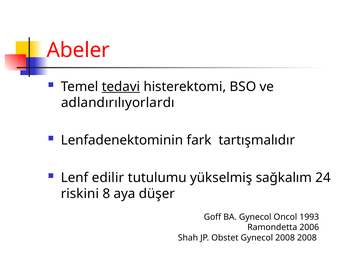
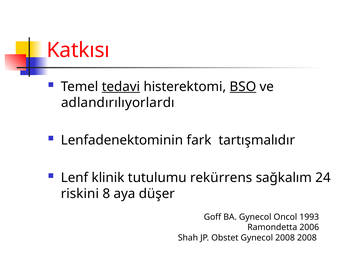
Abeler: Abeler -> Katkısı (78, 50)
BSO underline: none -> present (243, 87)
edilir: edilir -> klinik (108, 178)
yükselmiş: yükselmiş -> rekürrens (221, 178)
